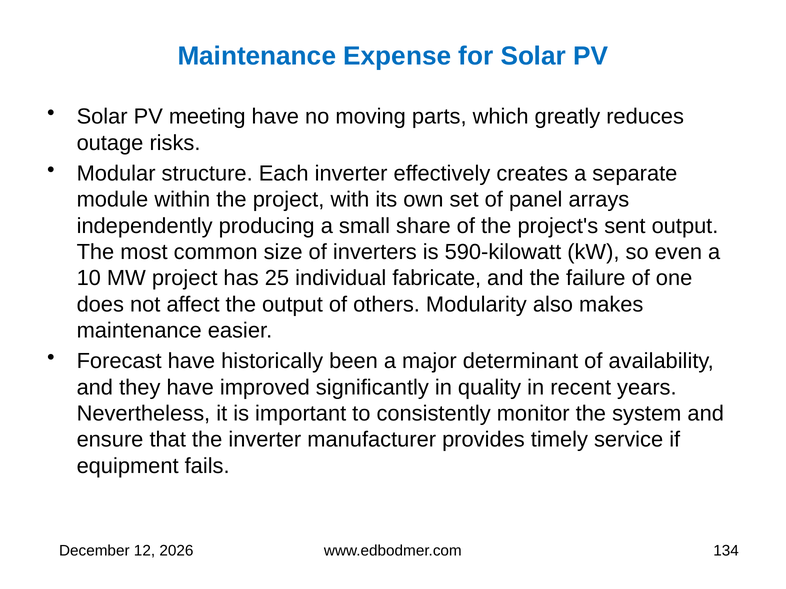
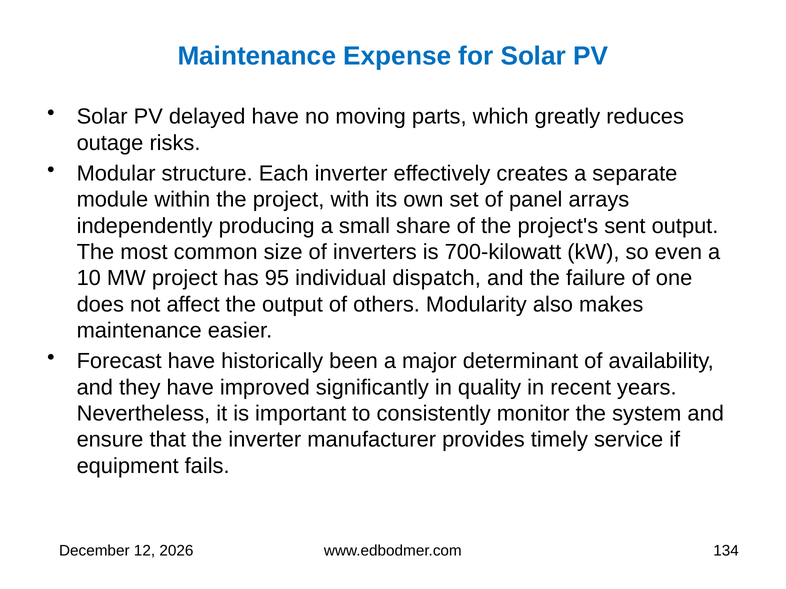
meeting: meeting -> delayed (207, 117)
590-kilowatt: 590-kilowatt -> 700-kilowatt (503, 252)
25: 25 -> 95 (277, 278)
fabricate: fabricate -> dispatch (437, 278)
